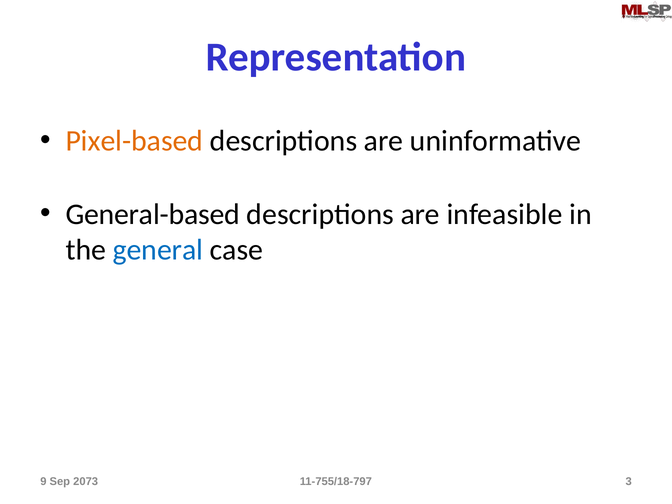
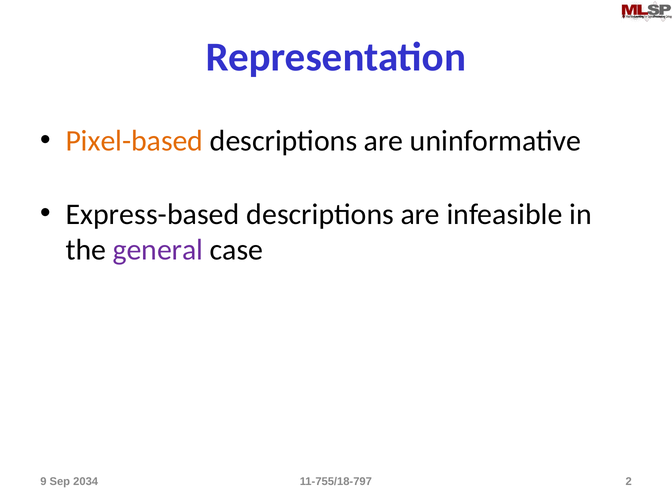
General-based: General-based -> Express-based (153, 214)
general colour: blue -> purple (158, 250)
2073: 2073 -> 2034 (86, 481)
3: 3 -> 2 (629, 481)
